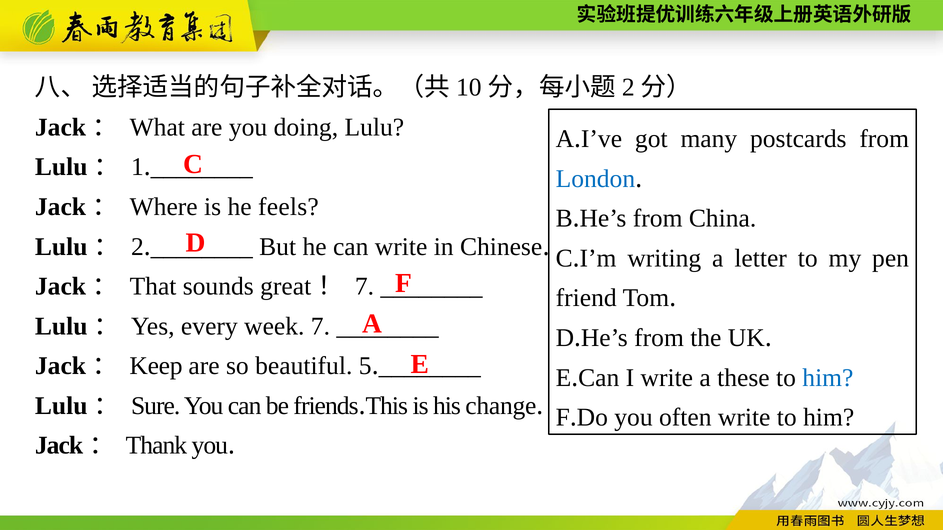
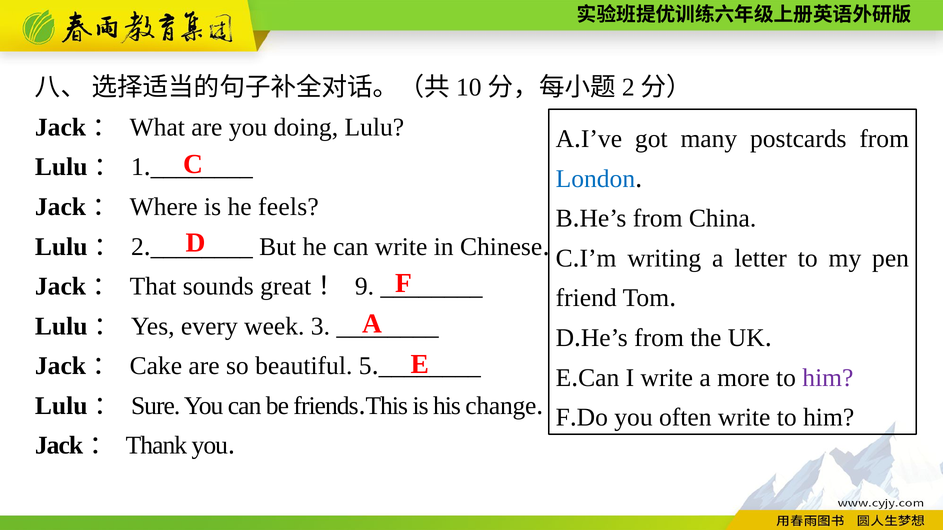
great！ 7: 7 -> 9 (364, 287)
week 7: 7 -> 3 (320, 327)
Keep: Keep -> Cake (156, 366)
these: these -> more (743, 378)
him colour: blue -> purple (828, 378)
